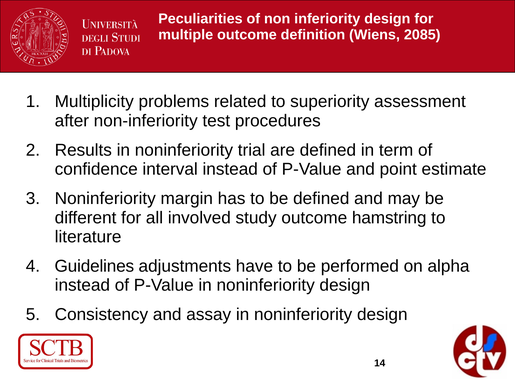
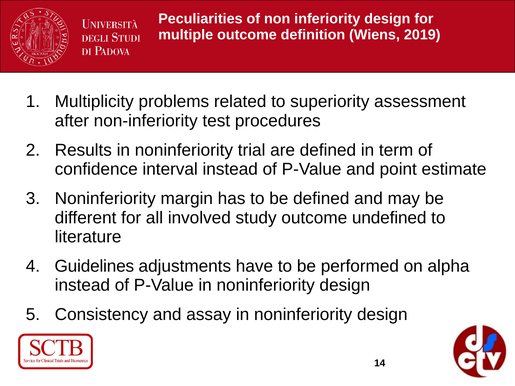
2085: 2085 -> 2019 (422, 35)
hamstring: hamstring -> undefined (389, 218)
